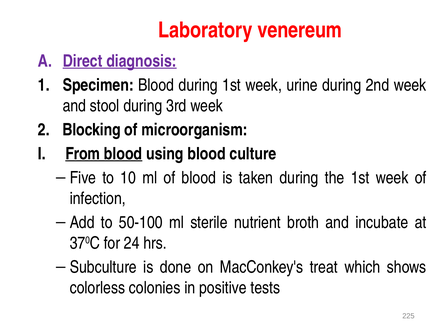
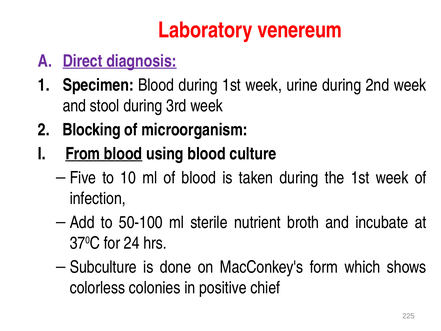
treat: treat -> form (324, 267)
tests: tests -> chief (265, 288)
